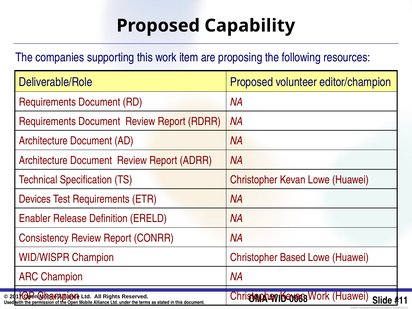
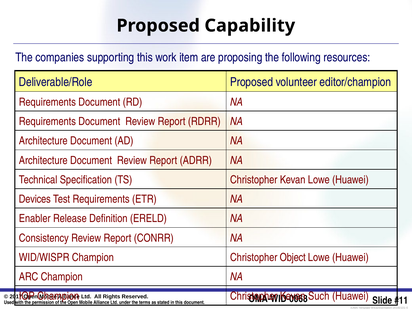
Based: Based -> Object (293, 257)
Work: Work -> Such (319, 296)
